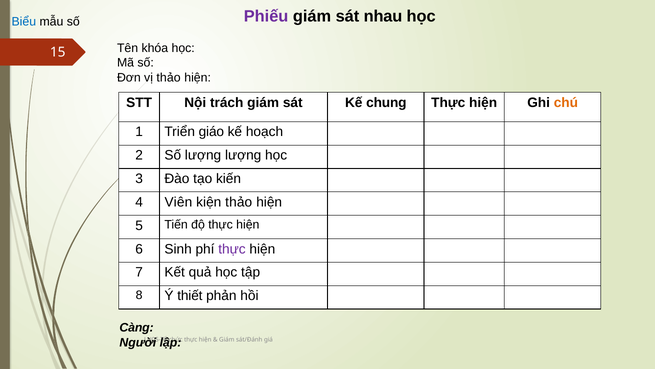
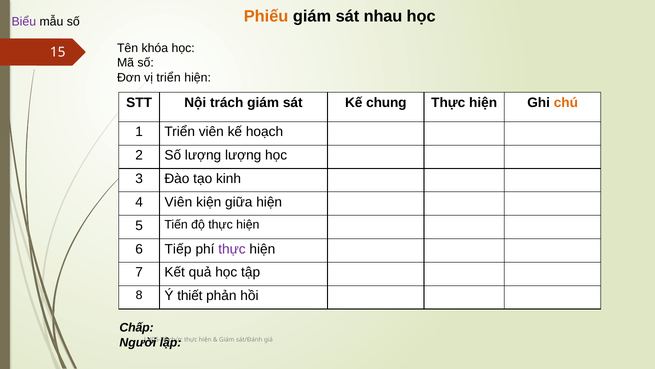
Phiếu colour: purple -> orange (266, 16)
Biểu colour: blue -> purple (24, 22)
vị thảo: thảo -> triển (169, 77)
Triển giáo: giáo -> viên (211, 132)
kiến: kiến -> kinh (229, 179)
kiện thảo: thảo -> giữa (239, 202)
Sinh: Sinh -> Tiếp (178, 249)
Càng: Càng -> Chấp (137, 327)
